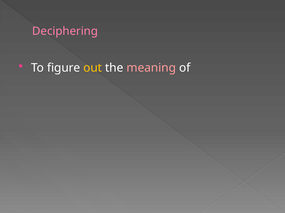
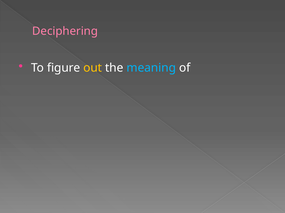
meaning colour: pink -> light blue (151, 68)
